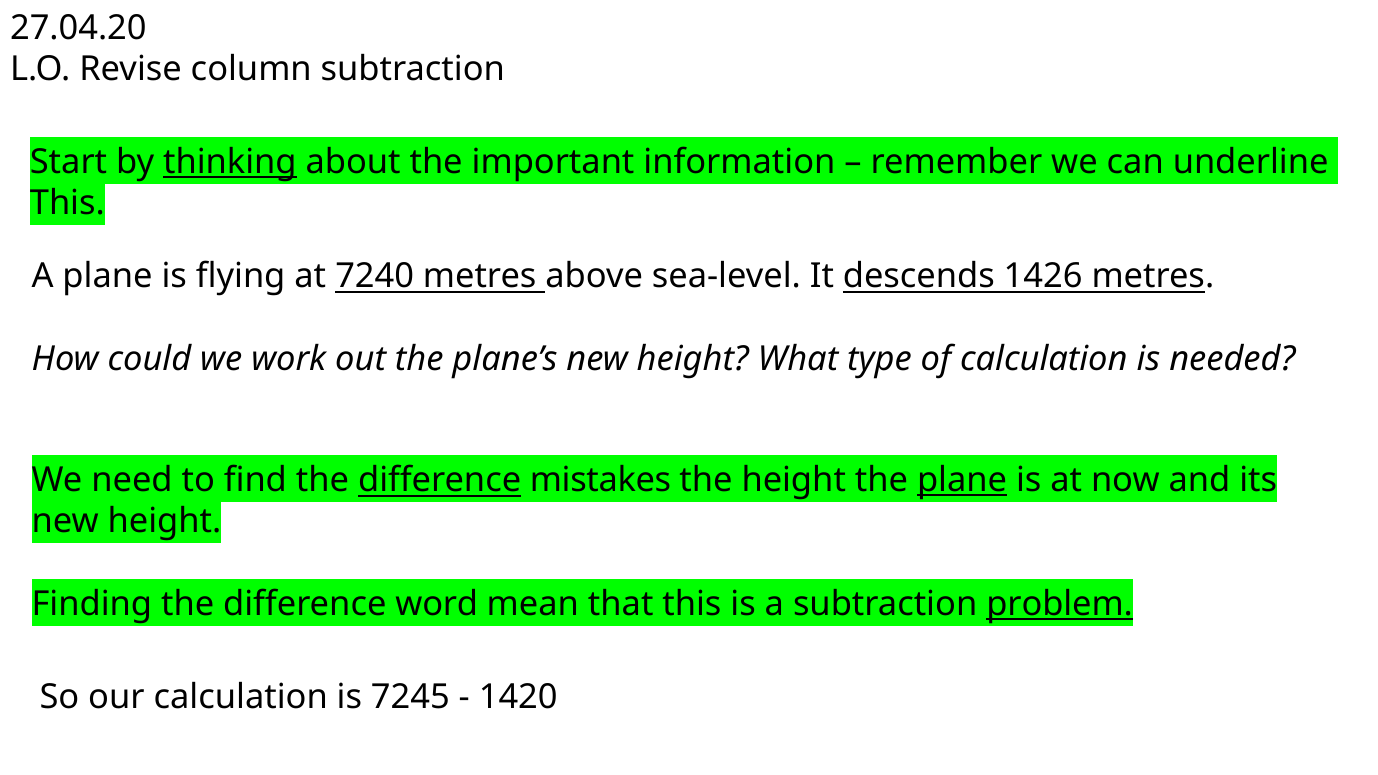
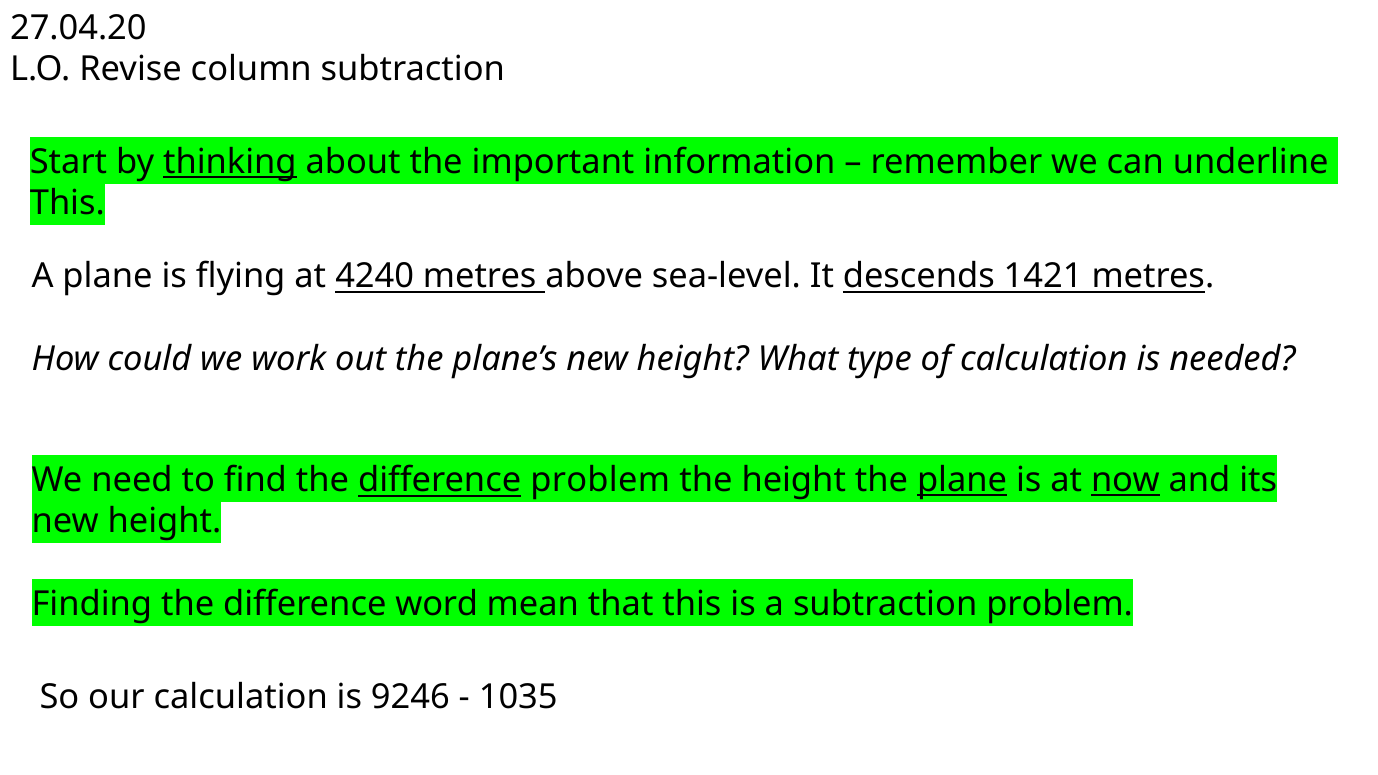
7240: 7240 -> 4240 (375, 276)
1426: 1426 -> 1421 (1043, 276)
difference mistakes: mistakes -> problem (600, 480)
now underline: none -> present (1125, 480)
problem underline: present -> none (1060, 604)
7245: 7245 -> 9246 (410, 698)
1420: 1420 -> 1035 (518, 698)
